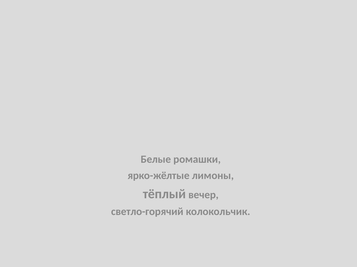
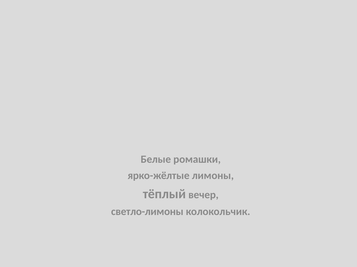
светло-горячий: светло-горячий -> светло-лимоны (147, 212)
